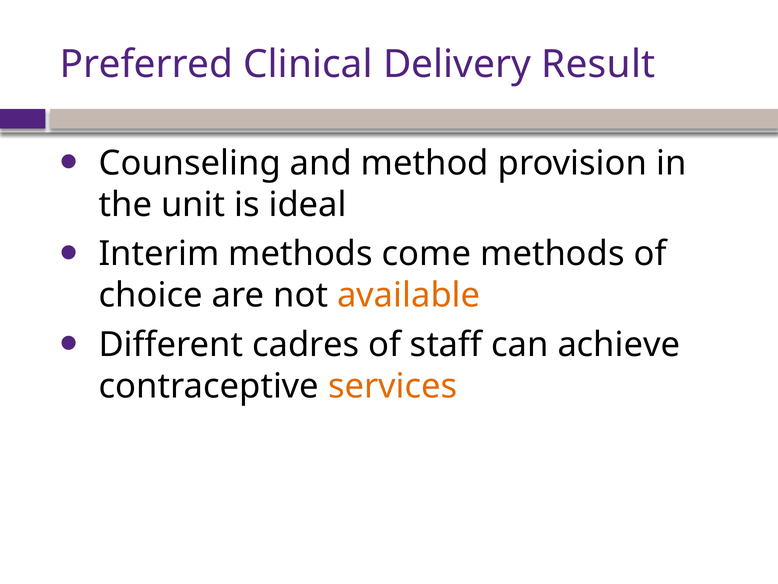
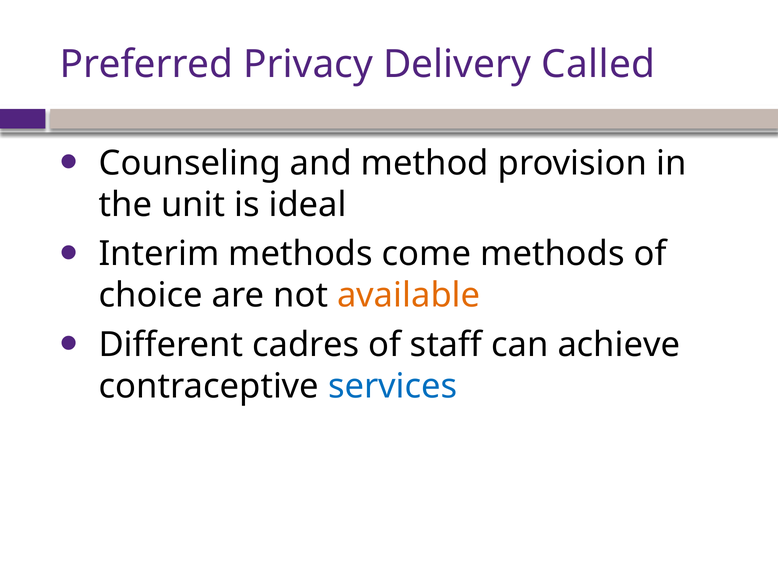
Clinical: Clinical -> Privacy (308, 64)
Result: Result -> Called (598, 64)
services colour: orange -> blue (393, 386)
